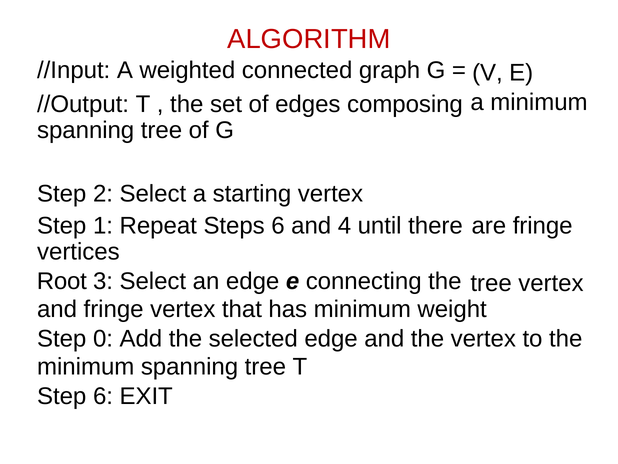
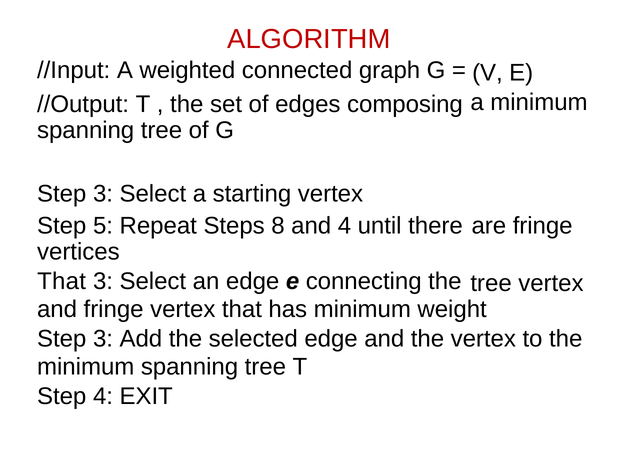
2: 2 -> 3 (103, 194)
1: 1 -> 5 (103, 226)
Steps 6: 6 -> 8 (278, 226)
Root: Root -> That (62, 281)
0: 0 -> 3 (103, 339)
Step 6: 6 -> 4 (103, 396)
